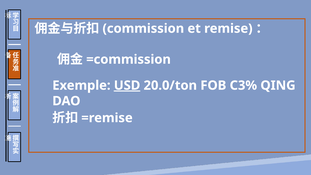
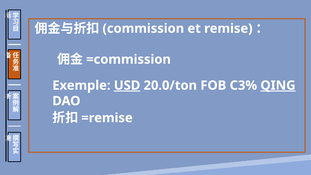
QING underline: none -> present (278, 85)
